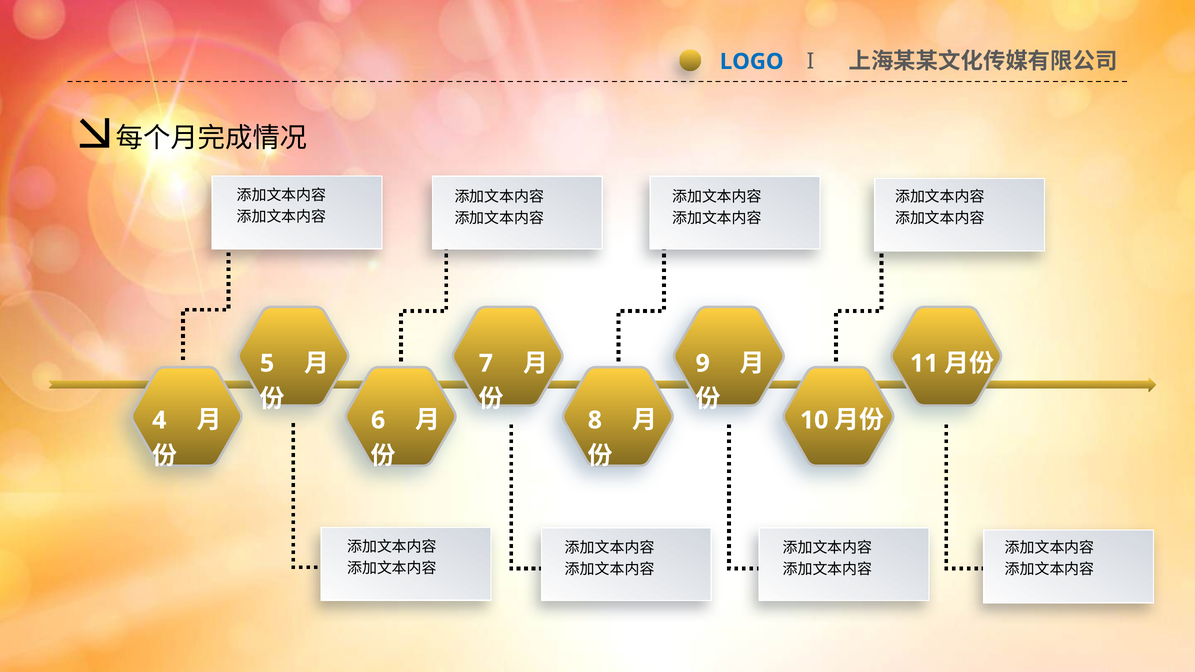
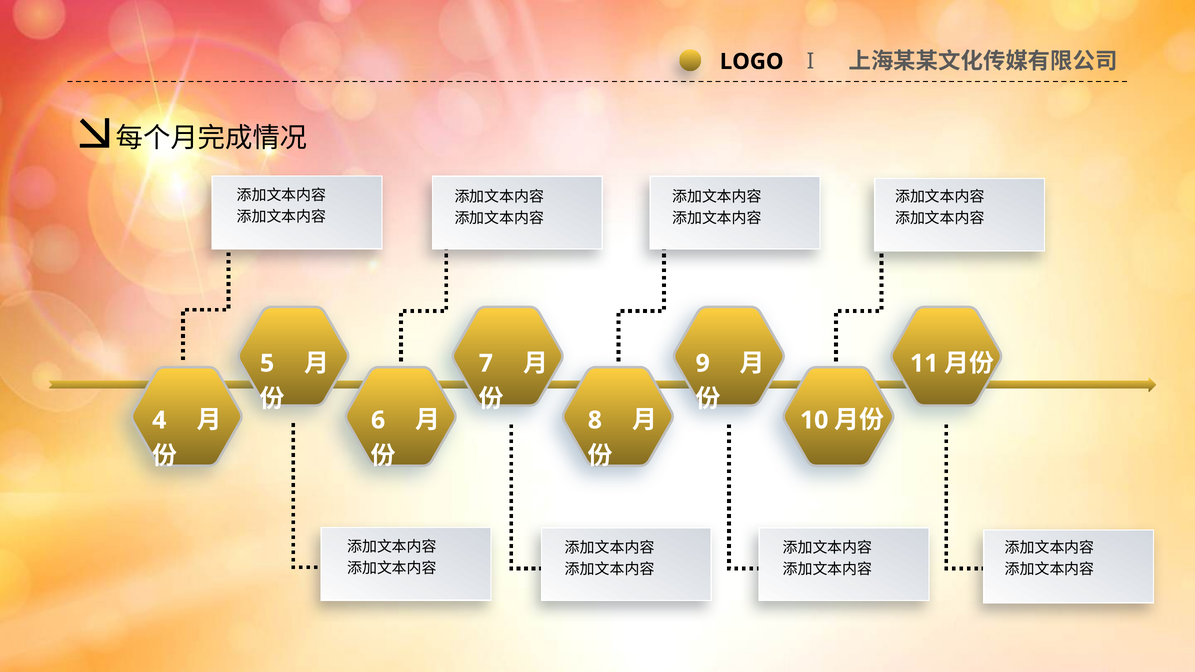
LOGO colour: blue -> black (752, 62)
